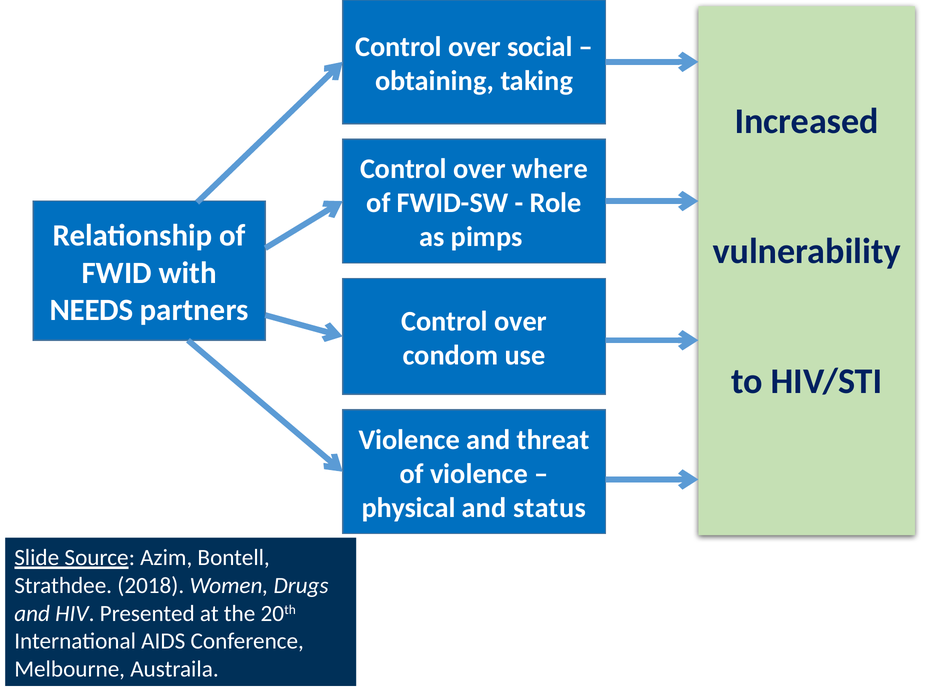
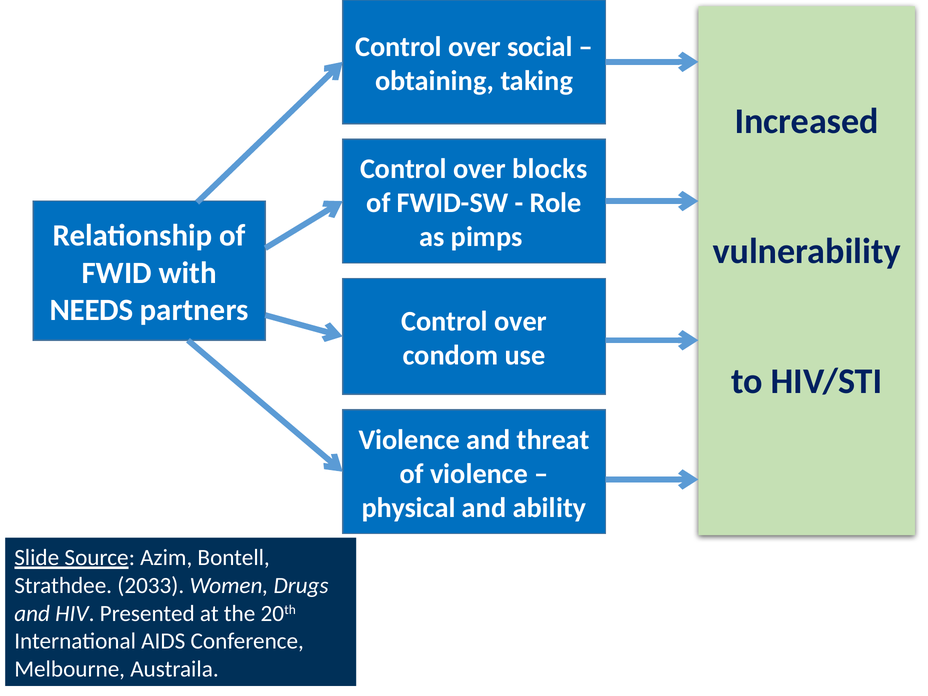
where: where -> blocks (550, 169)
status: status -> ability (549, 508)
2018: 2018 -> 2033 (151, 586)
